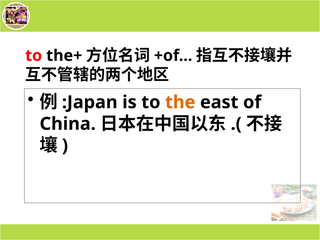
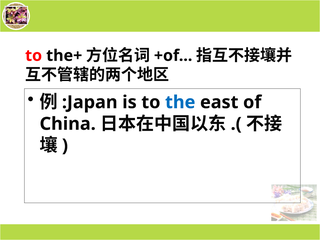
the colour: orange -> blue (180, 102)
